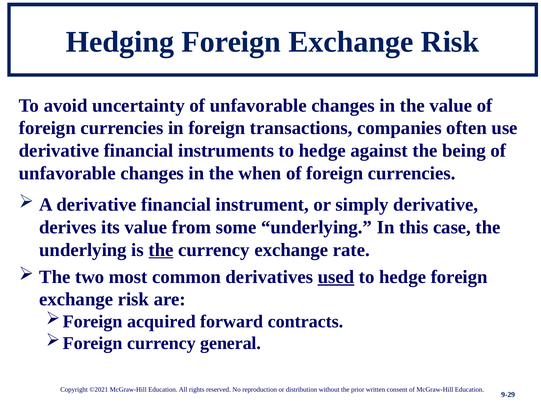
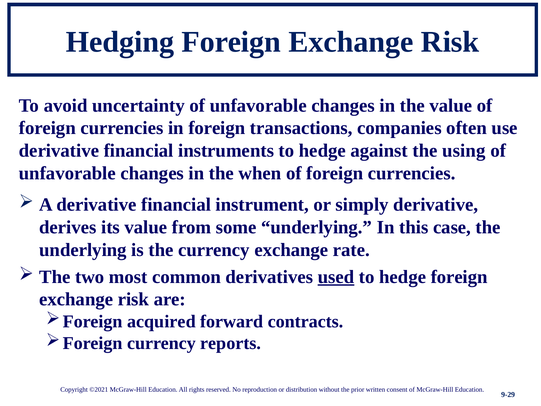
being: being -> using (464, 151)
the underline: present -> none (161, 250)
general: general -> reports (231, 343)
